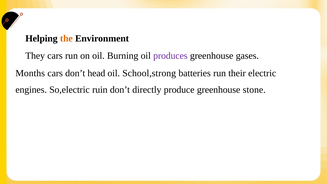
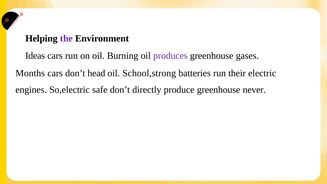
the colour: orange -> purple (66, 38)
They: They -> Ideas (35, 56)
ruin: ruin -> safe (100, 90)
stone: stone -> never (254, 90)
